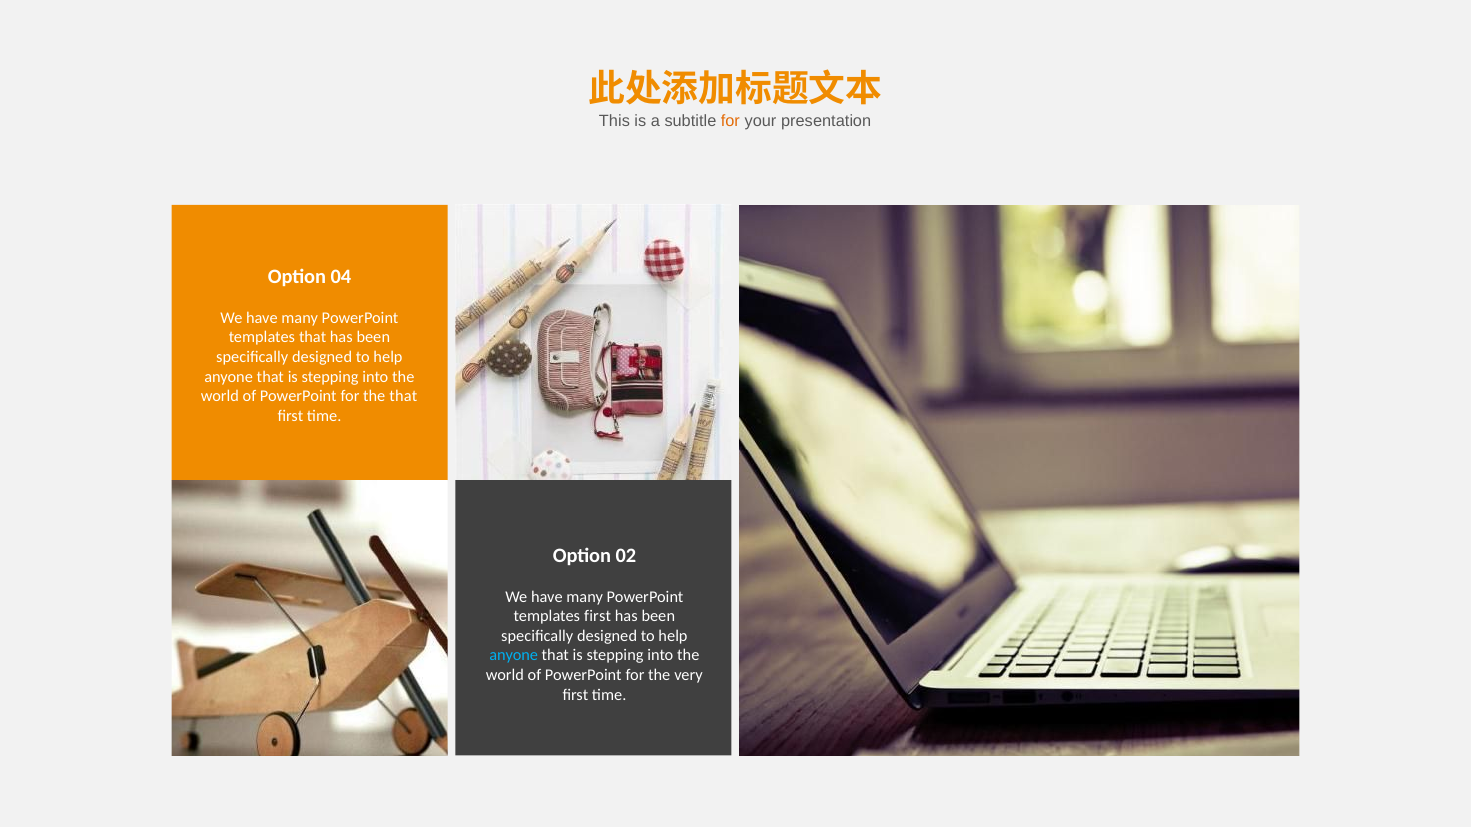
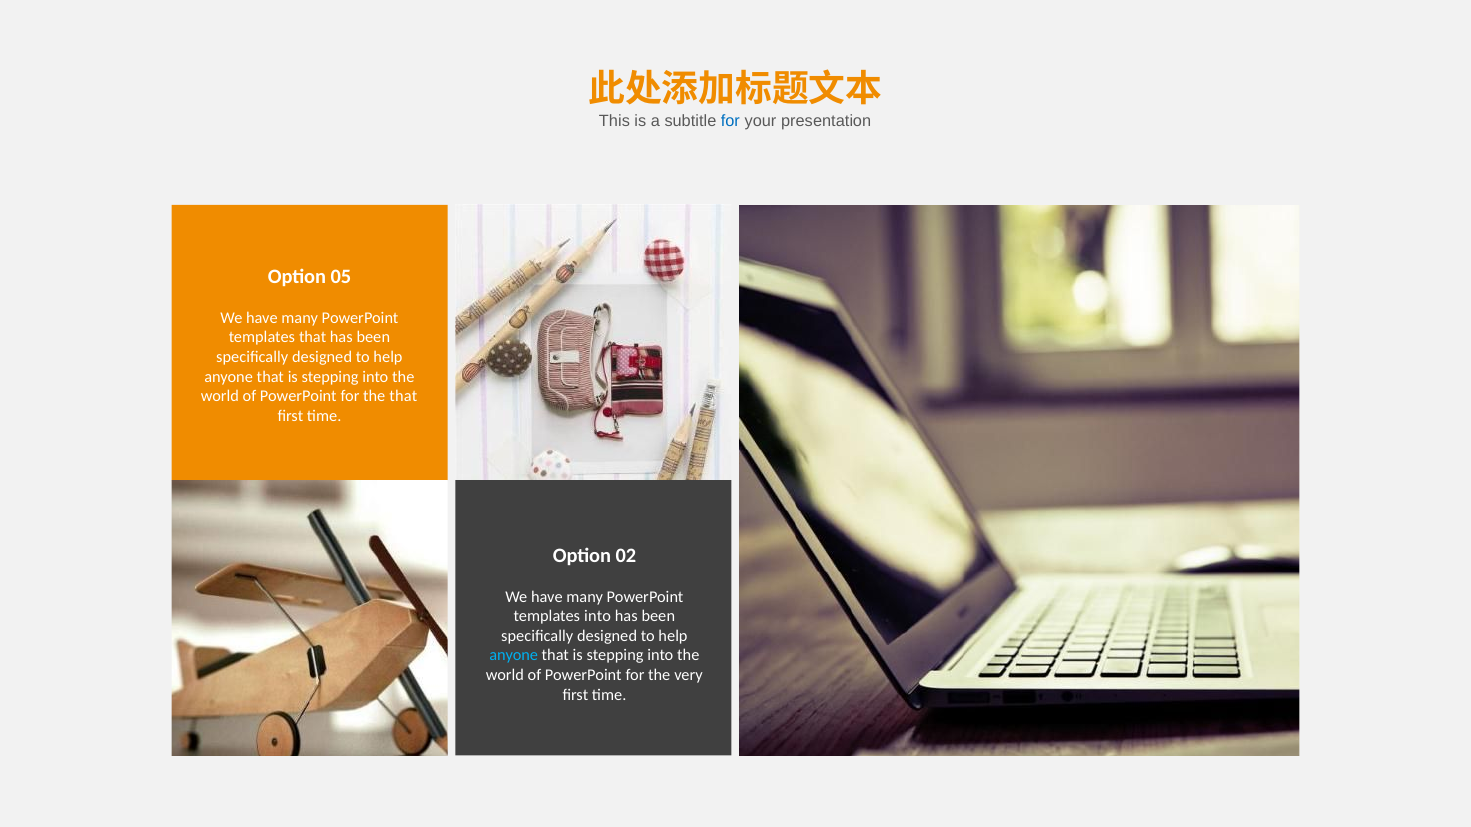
for colour: orange -> blue (730, 121)
04: 04 -> 05 (341, 277)
templates first: first -> into (598, 617)
